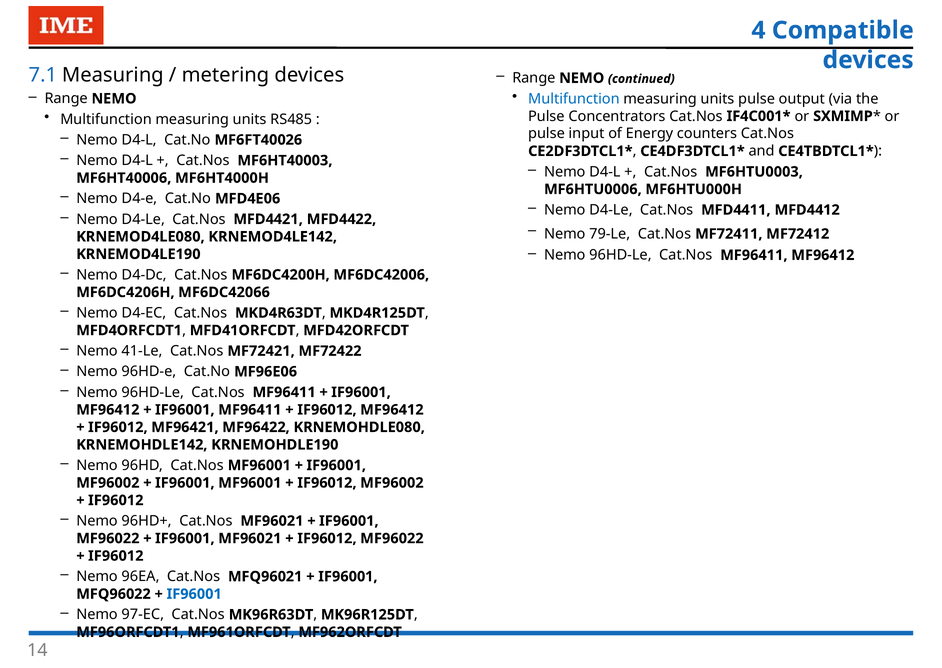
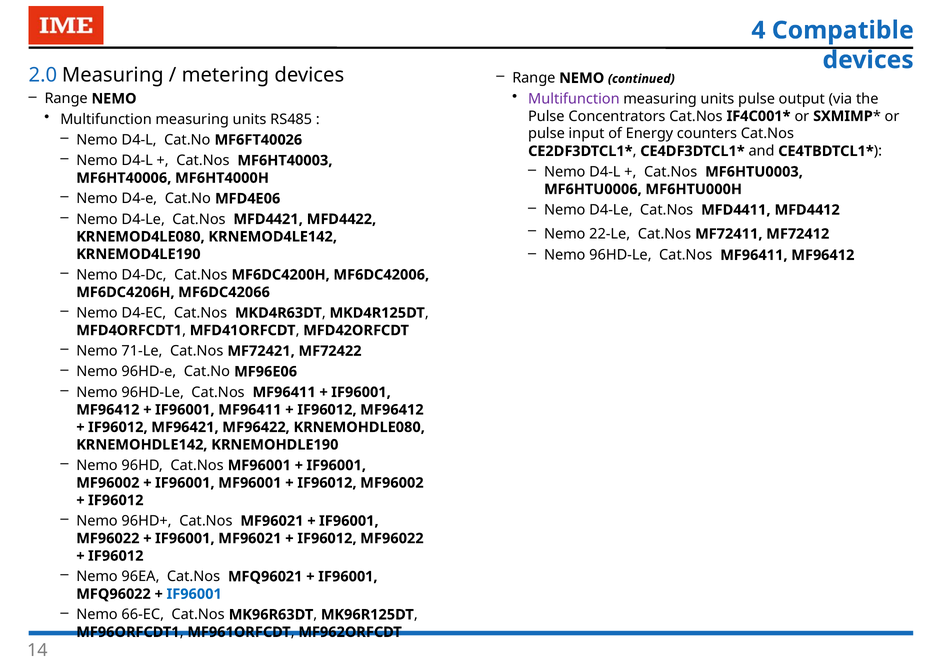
7.1: 7.1 -> 2.0 (43, 75)
Multifunction colour: blue -> purple (574, 99)
79-Le: 79-Le -> 22-Le (610, 234)
41-Le: 41-Le -> 71-Le (142, 351)
97-EC: 97-EC -> 66-EC (143, 615)
